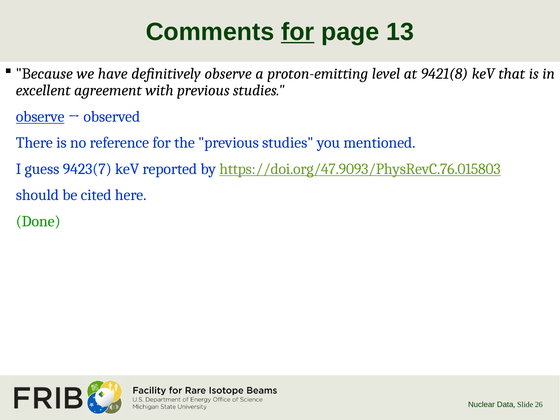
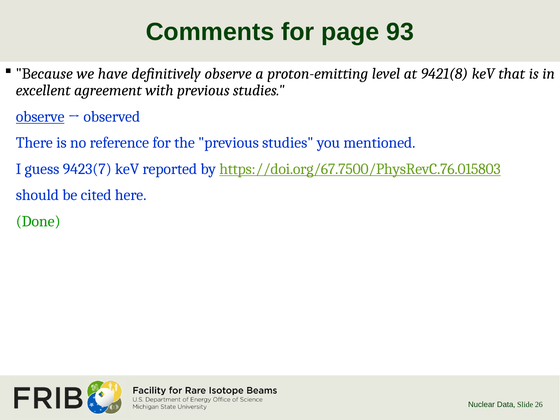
for underline: present -> none (298, 32)
13: 13 -> 93 (400, 32)
https://doi.org/47.9093/PhysRevC.76.015803: https://doi.org/47.9093/PhysRevC.76.015803 -> https://doi.org/67.7500/PhysRevC.76.015803 (360, 169)
